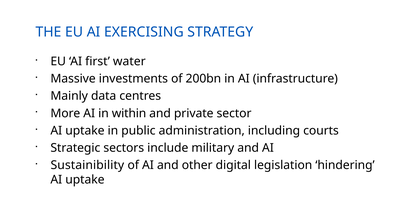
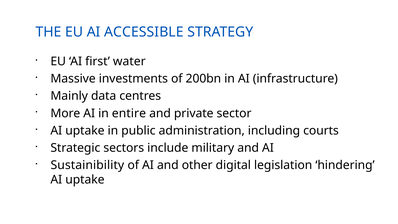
EXERCISING: EXERCISING -> ACCESSIBLE (144, 32)
within: within -> entire (129, 113)
